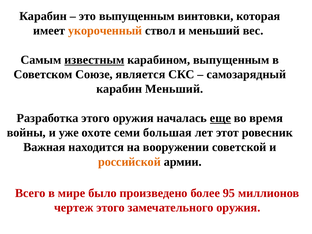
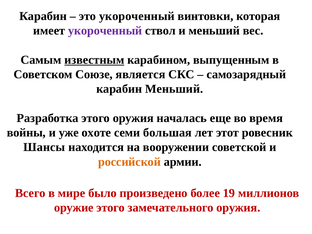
это выпущенным: выпущенным -> укороченный (137, 16)
укороченный colour: orange -> purple (105, 31)
еще underline: present -> none (220, 118)
Важная: Важная -> Шансы (44, 147)
95: 95 -> 19 (229, 193)
чертеж: чертеж -> оружие (74, 208)
